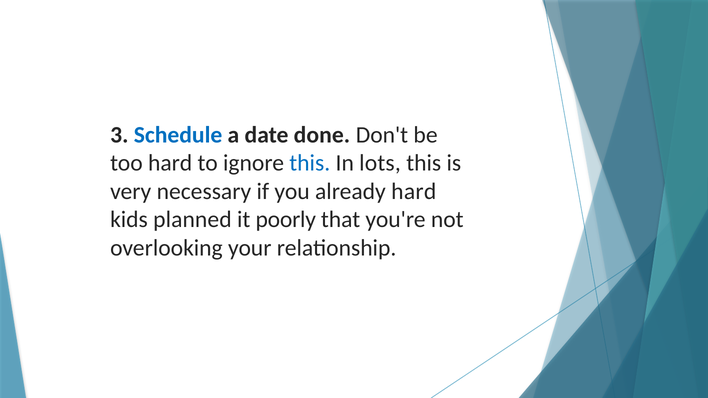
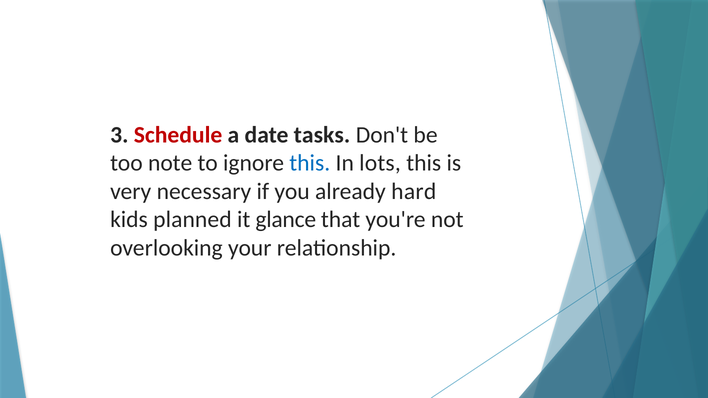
Schedule colour: blue -> red (178, 135)
done: done -> tasks (322, 135)
too hard: hard -> note (170, 163)
poorly: poorly -> glance (286, 220)
